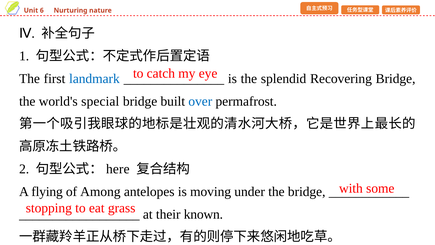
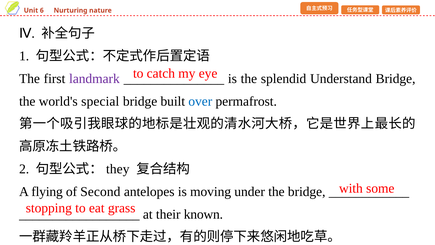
landmark colour: blue -> purple (94, 79)
Recovering: Recovering -> Understand (341, 79)
here: here -> they (118, 169)
Among: Among -> Second (100, 191)
